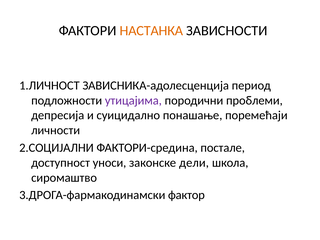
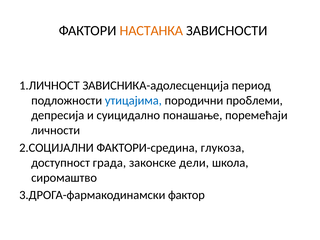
утицајима colour: purple -> blue (133, 100)
постале: постале -> глукоза (223, 148)
уноси: уноси -> града (109, 163)
